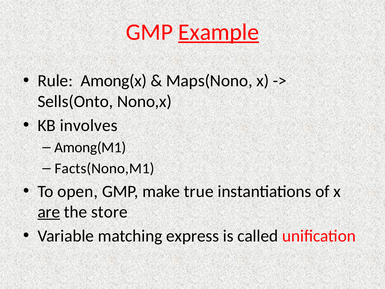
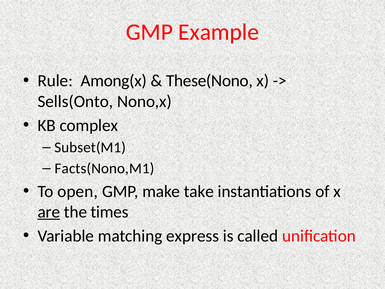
Example underline: present -> none (219, 32)
Maps(Nono: Maps(Nono -> These(Nono (209, 81)
involves: involves -> complex (89, 125)
Among(M1: Among(M1 -> Subset(M1 (90, 147)
true: true -> take (199, 191)
store: store -> times (110, 212)
